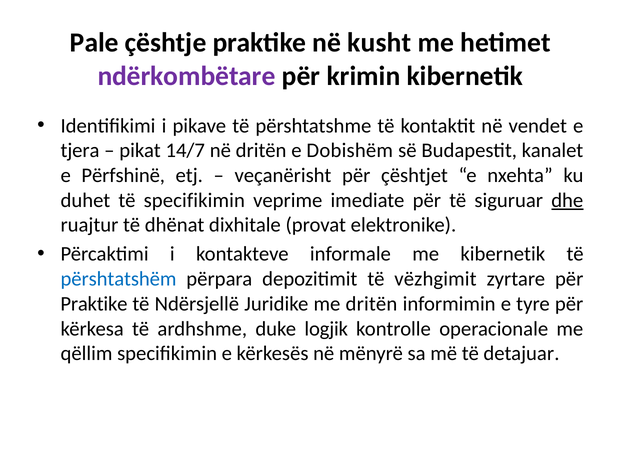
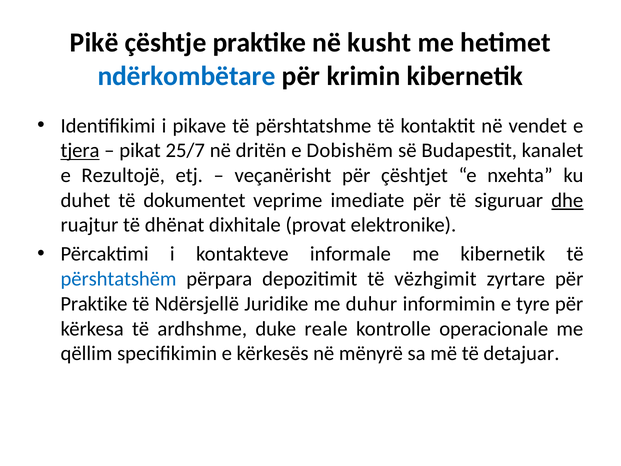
Pale: Pale -> Pikë (94, 43)
ndërkombëtare colour: purple -> blue (187, 76)
tjera underline: none -> present (80, 150)
14/7: 14/7 -> 25/7 (185, 150)
Përfshinë: Përfshinë -> Rezultojë (123, 175)
të specifikimin: specifikimin -> dokumentet (194, 200)
me dritën: dritën -> duhur (371, 304)
logjik: logjik -> reale (326, 329)
